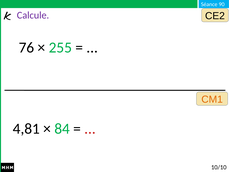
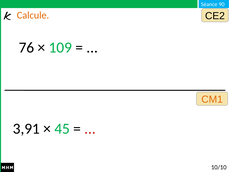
Calcule colour: purple -> orange (33, 15)
255: 255 -> 109 (60, 47)
4,81: 4,81 -> 3,91 (26, 129)
84: 84 -> 45 (62, 129)
